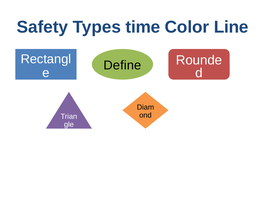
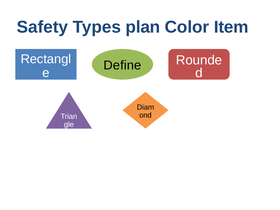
time: time -> plan (143, 27)
Line: Line -> Item (231, 27)
